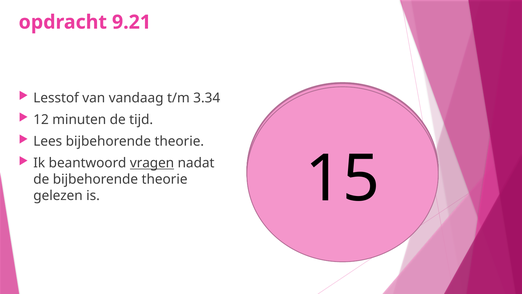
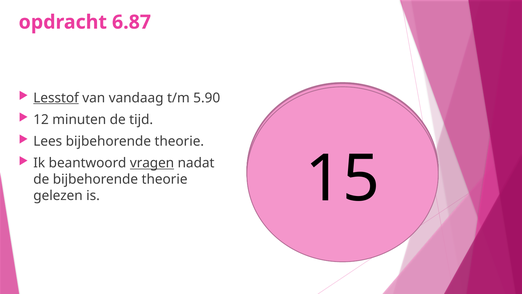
9.21: 9.21 -> 6.87 (132, 22)
Lesstof underline: none -> present (56, 98)
3.34: 3.34 -> 5.90 (207, 98)
